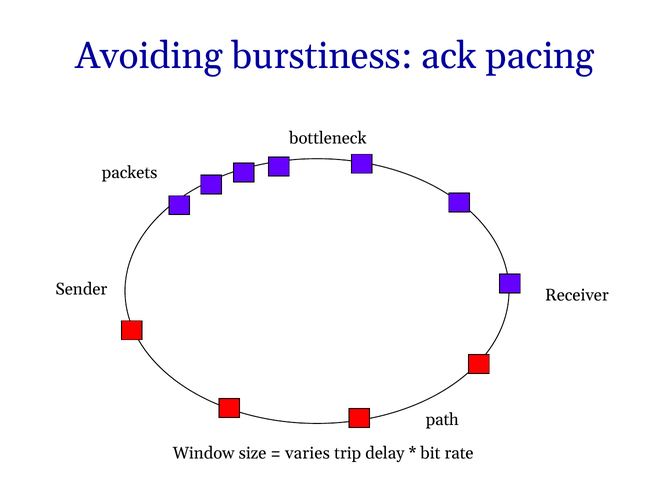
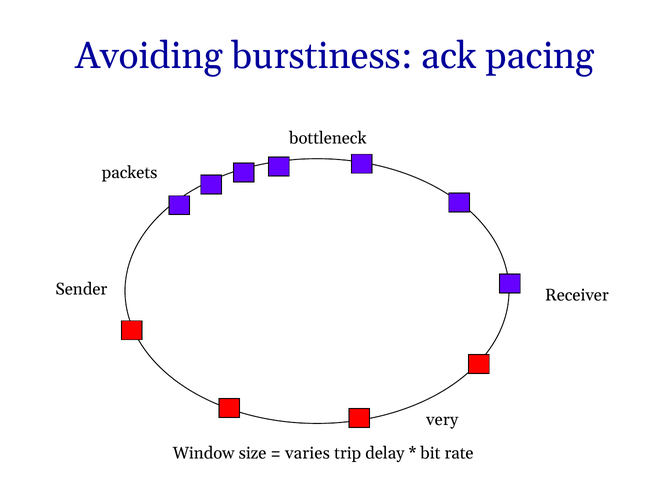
path: path -> very (442, 419)
